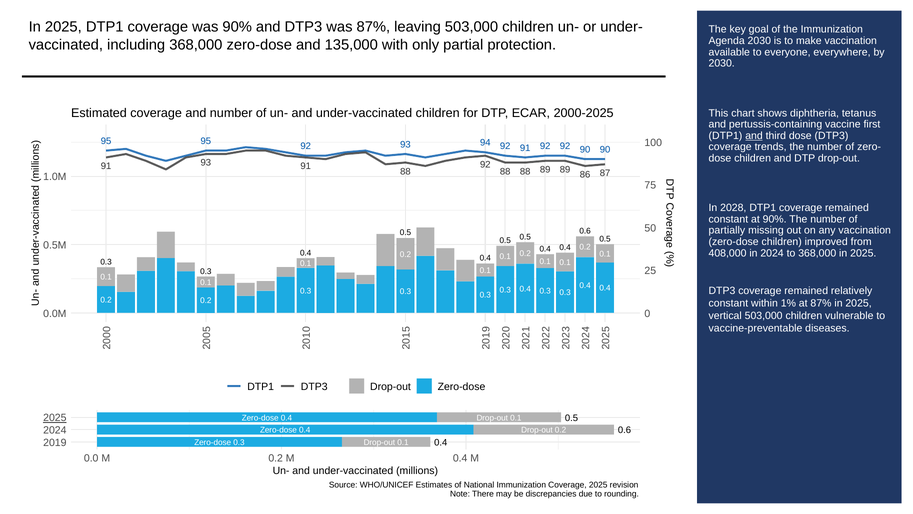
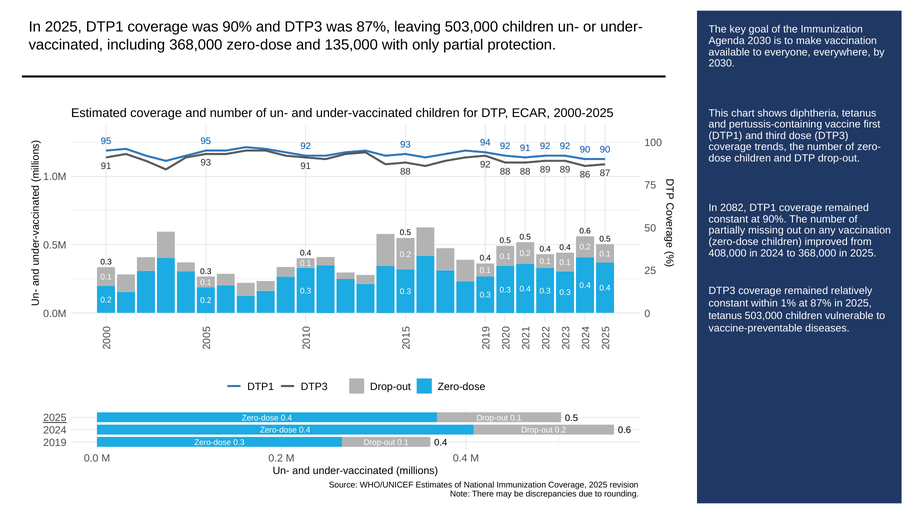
and underline: present -> none (754, 136)
2028: 2028 -> 2082 (733, 208)
vertical: vertical -> tetanus (725, 315)
